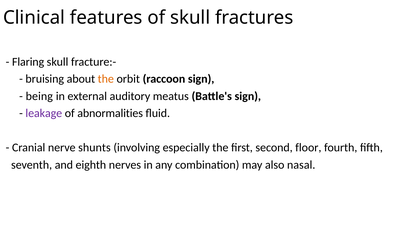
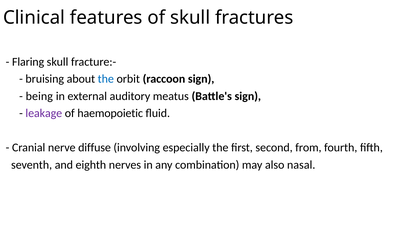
the colour: orange -> blue (106, 79)
abnormalities: abnormalities -> haemopoietic (110, 113)
shunts: shunts -> diffuse (95, 147)
floor: floor -> from (308, 147)
